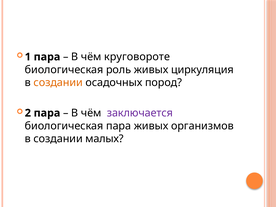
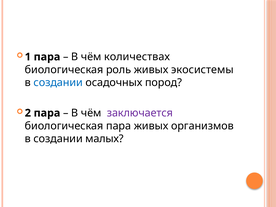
круговороте: круговороте -> количествах (137, 57)
циркуляция: циркуляция -> экосистемы (202, 70)
создании colour: orange -> blue (58, 83)
